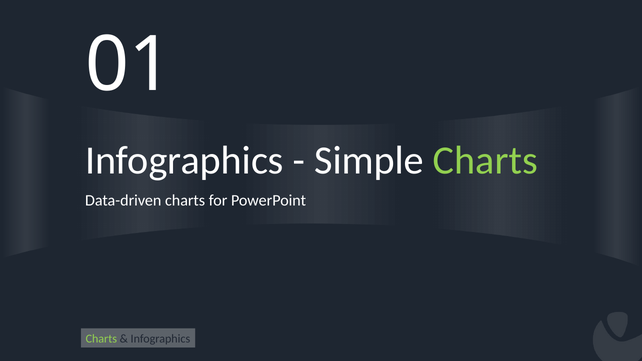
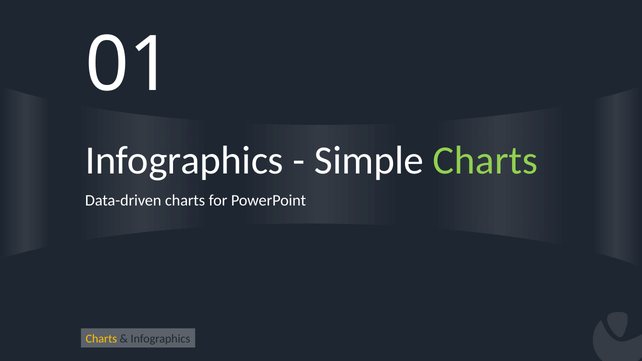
Charts colour: light green -> yellow (101, 339)
